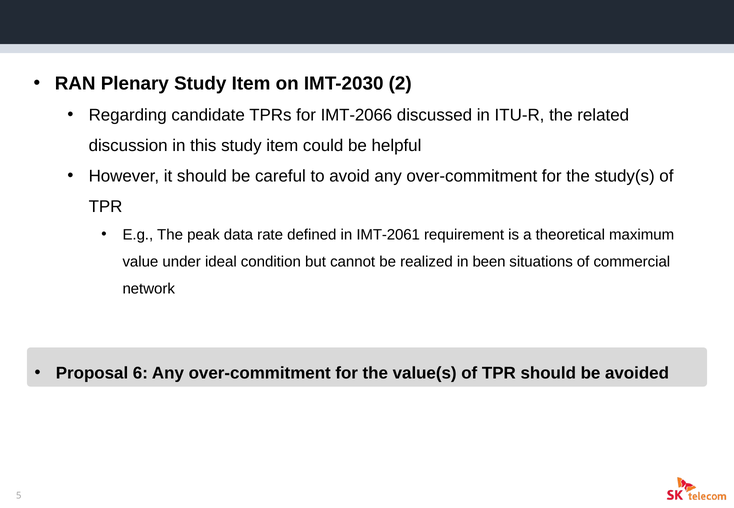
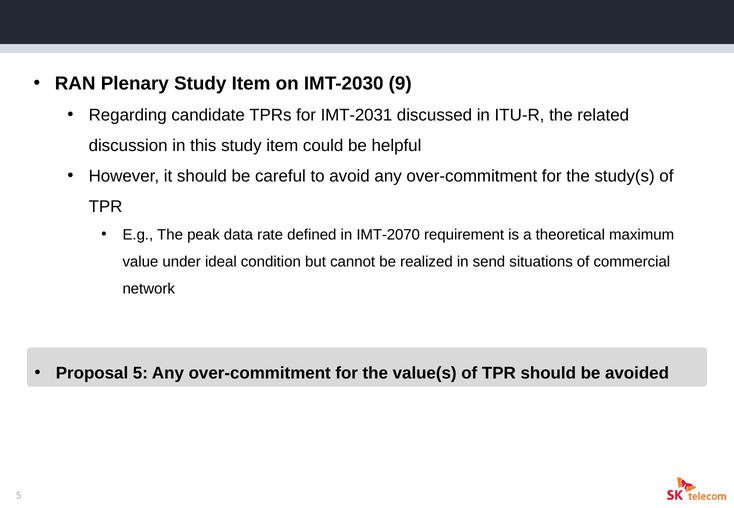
2: 2 -> 9 (400, 84)
IMT-2066: IMT-2066 -> IMT-2031 (356, 115)
IMT-2061: IMT-2061 -> IMT-2070 (388, 235)
been: been -> send (489, 262)
Proposal 6: 6 -> 5 (140, 373)
